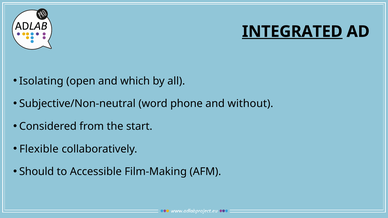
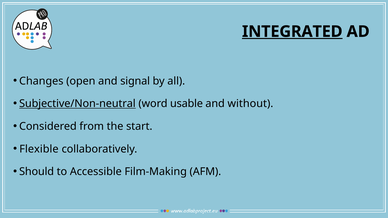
Isolating: Isolating -> Changes (41, 81)
which: which -> signal (135, 81)
Subjective/Non-neutral underline: none -> present (77, 104)
phone: phone -> usable (187, 104)
